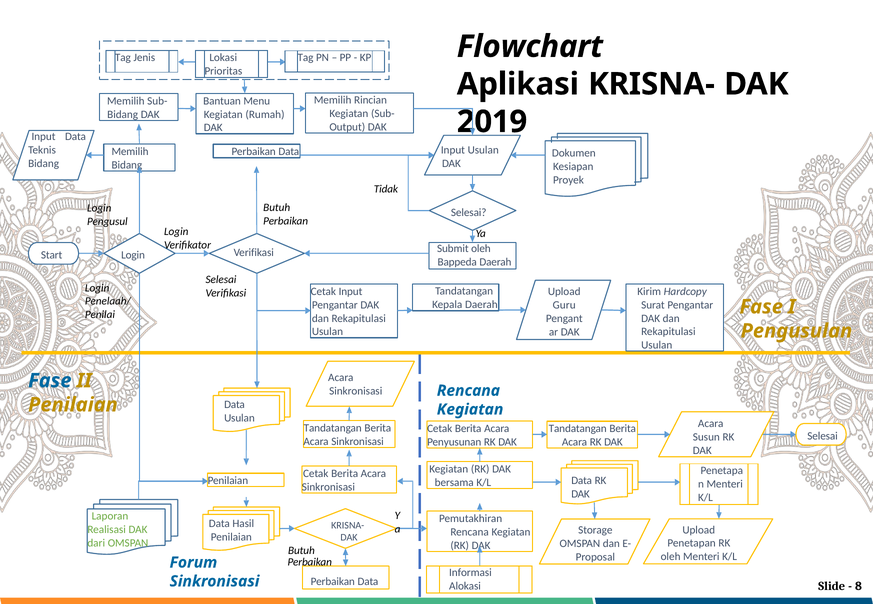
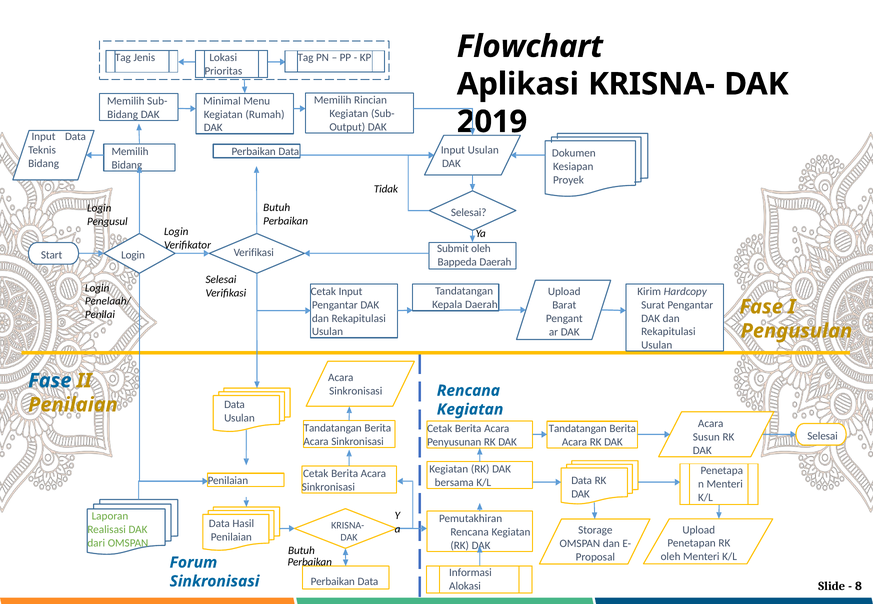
Bantuan: Bantuan -> Minimal (222, 101)
Guru: Guru -> Barat (564, 305)
